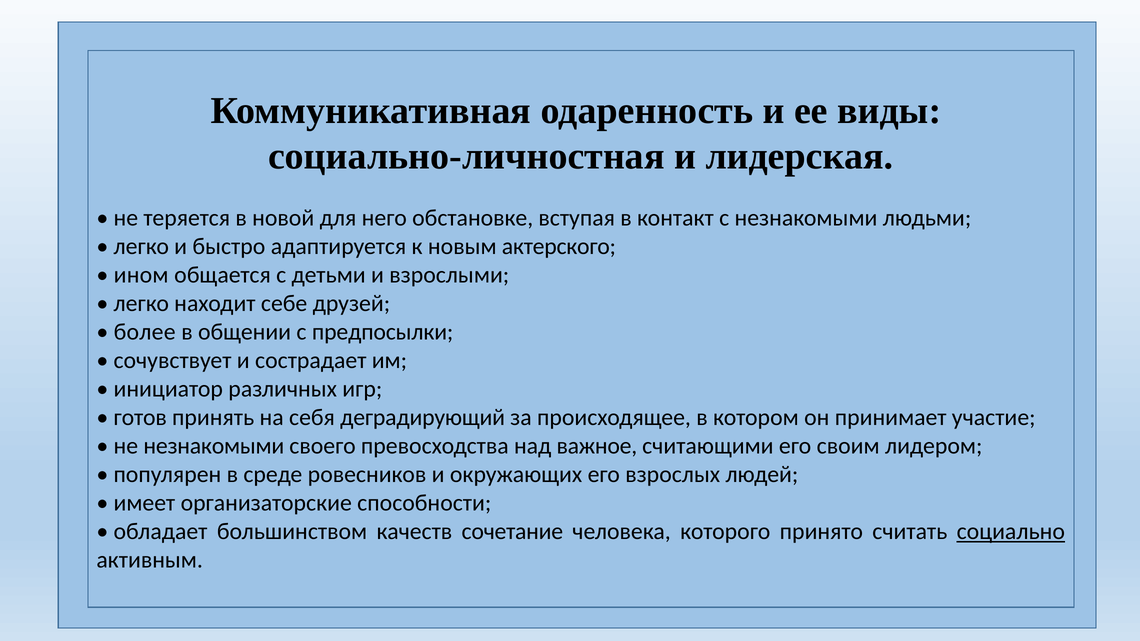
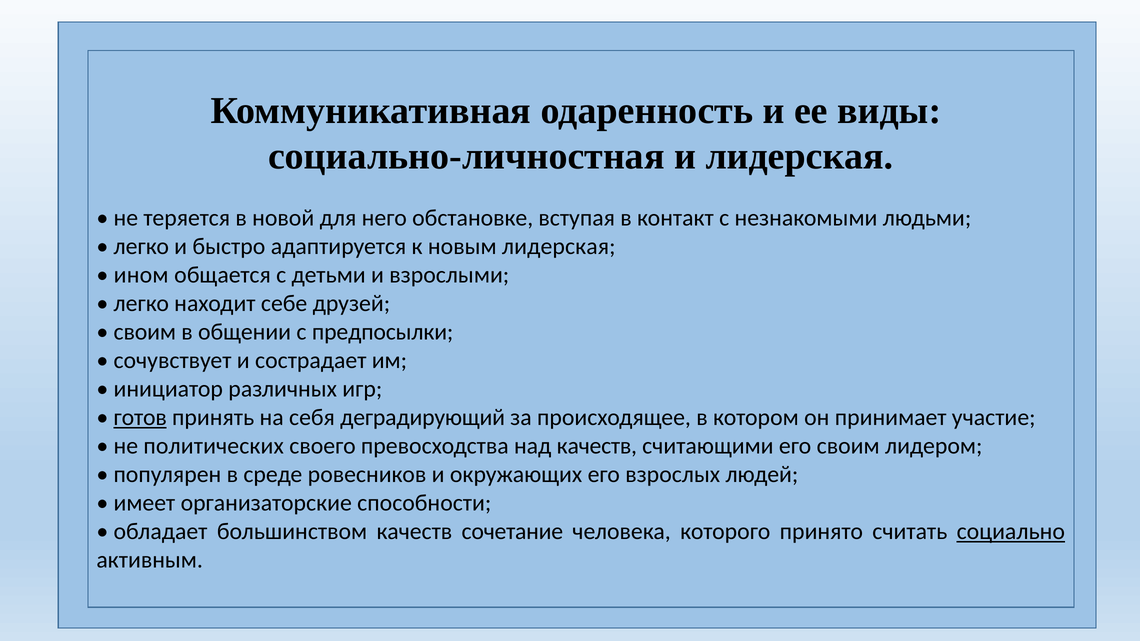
новым актерского: актерского -> лидерская (559, 247)
более: более -> своим (145, 332)
готов underline: none -> present (140, 418)
не незнакомыми: незнакомыми -> политических (214, 446)
над важное: важное -> качеств (597, 446)
